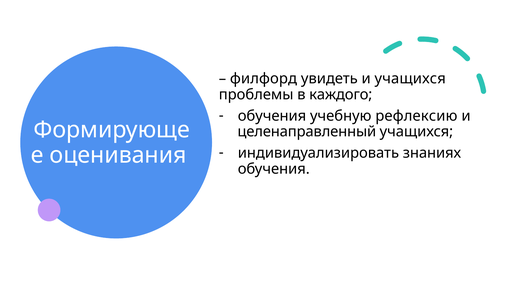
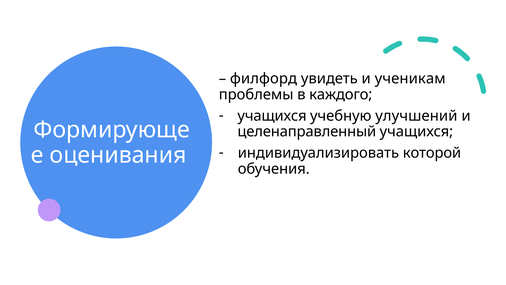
и учащихся: учащихся -> ученикам (410, 79)
обучения: обучения -> учащихся (272, 116)
рефлексию: рефлексию -> улучшений (416, 116)
знаниях: знаниях -> которой (432, 153)
